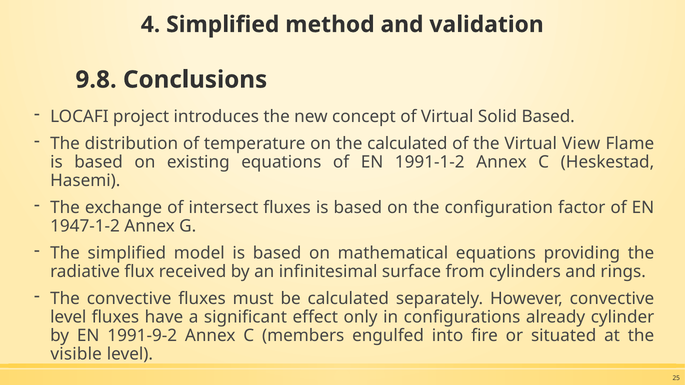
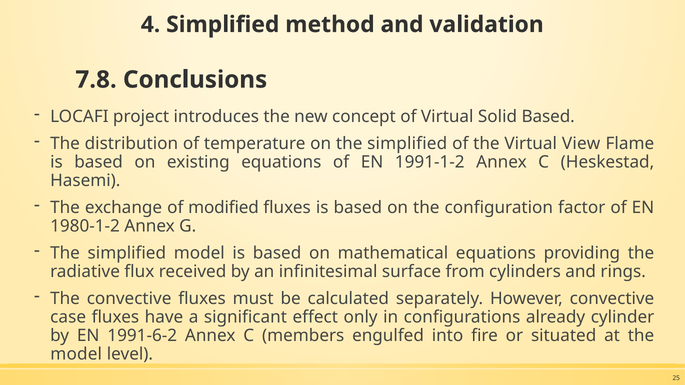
9.8: 9.8 -> 7.8 (96, 80)
on the calculated: calculated -> simplified (407, 144)
intersect: intersect -> modified (224, 208)
1947-1-2: 1947-1-2 -> 1980-1-2 (85, 226)
level: level -> case (68, 317)
1991-9-2: 1991-9-2 -> 1991-6-2 (142, 336)
visible: visible -> model (76, 354)
